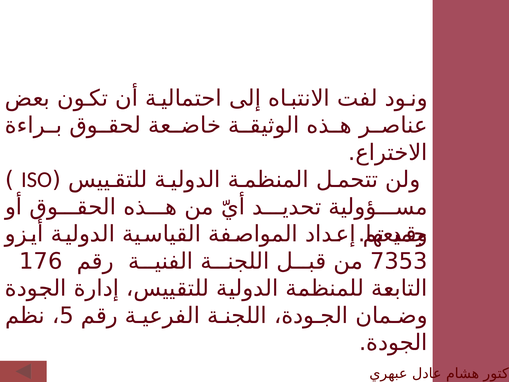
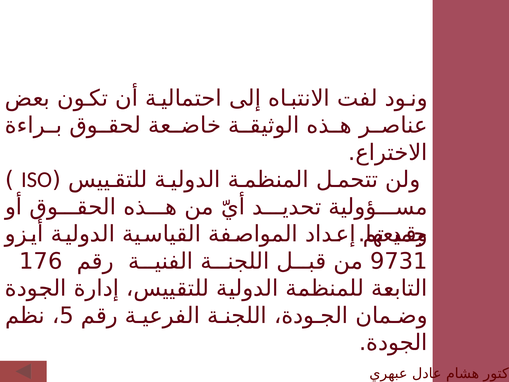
7353: 7353 -> 9731 (399, 261)
